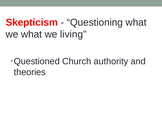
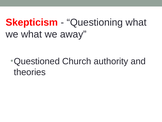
living: living -> away (73, 34)
